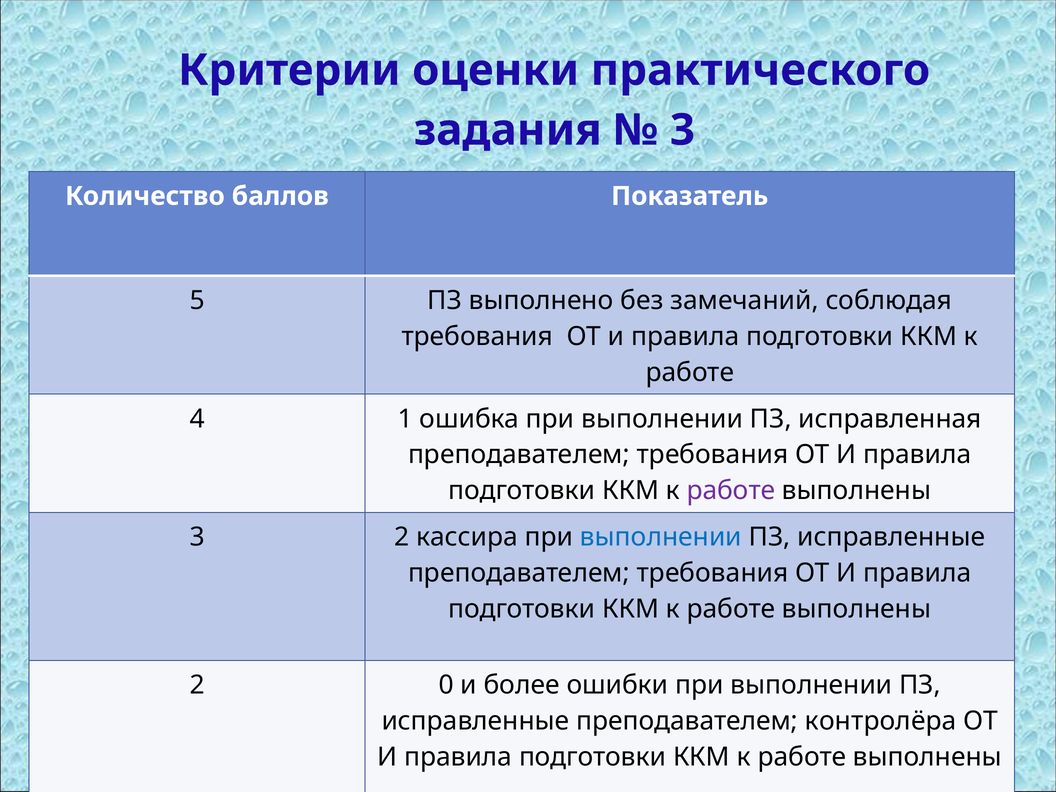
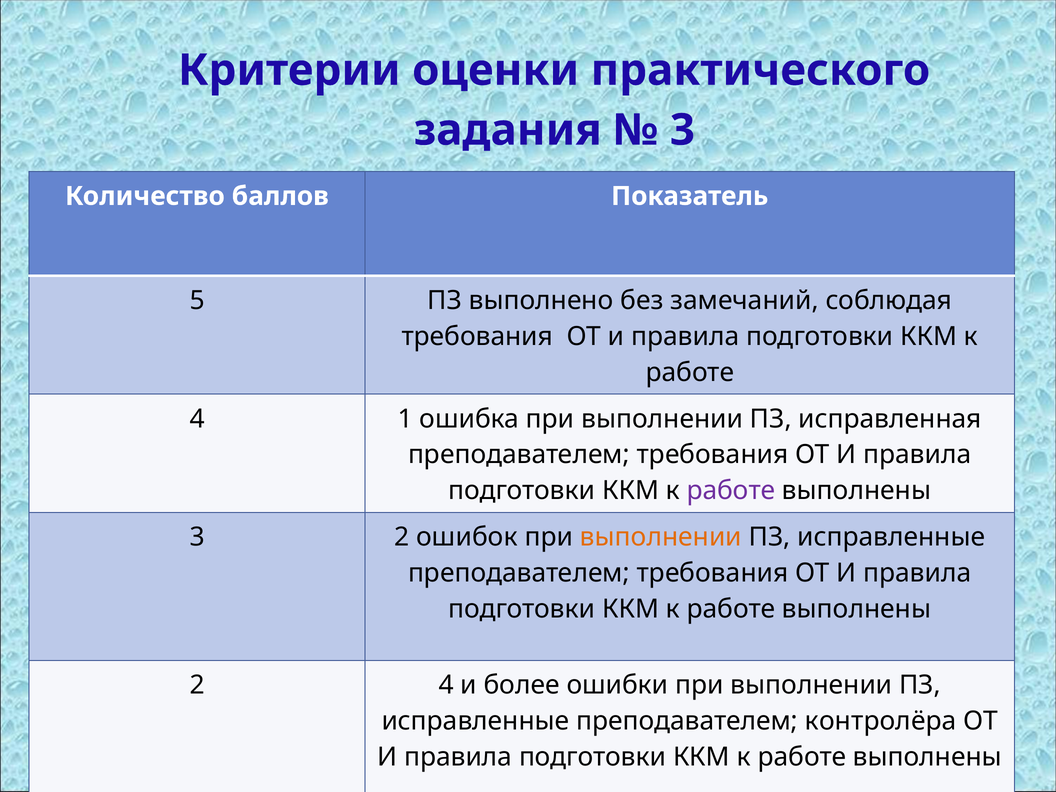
кассира: кассира -> ошибок (467, 537)
выполнении colour: blue -> orange (661, 537)
2 0: 0 -> 4 (446, 685)
